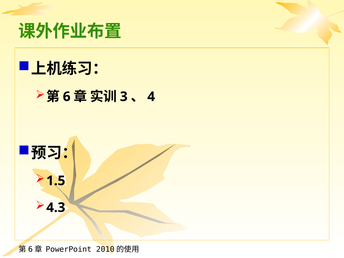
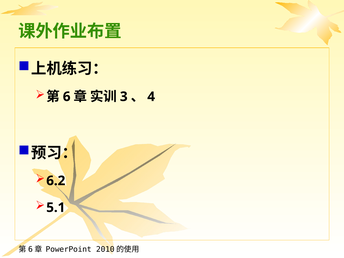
1.5: 1.5 -> 6.2 (56, 181)
4.3: 4.3 -> 5.1 (56, 208)
